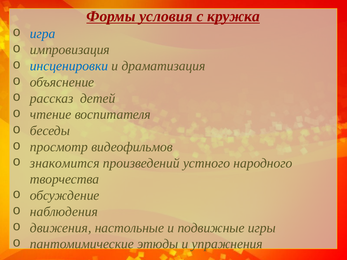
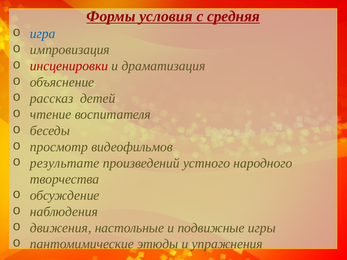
кружка: кружка -> средняя (234, 16)
инсценировки colour: blue -> red (69, 66)
знакомится: знакомится -> результате (65, 163)
